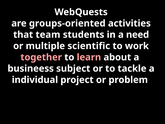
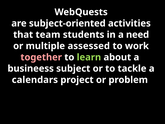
groups-oriented: groups-oriented -> subject-oriented (67, 23)
scientific: scientific -> assessed (89, 46)
learn colour: pink -> light green (89, 57)
individual: individual -> calendars (35, 80)
